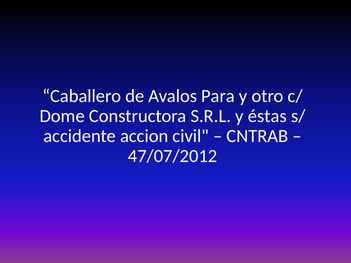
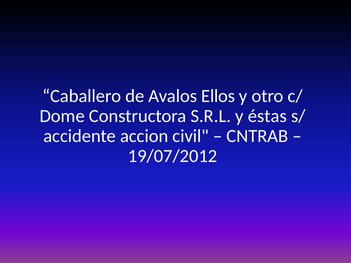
Para: Para -> Ellos (218, 96)
47/07/2012: 47/07/2012 -> 19/07/2012 (173, 156)
